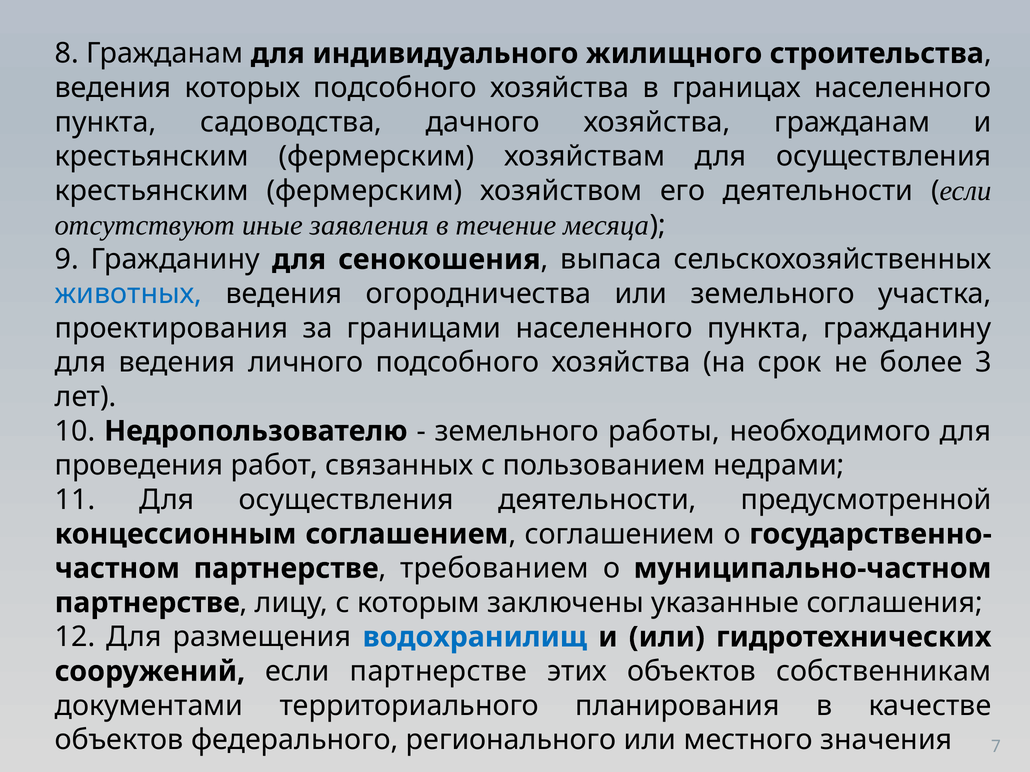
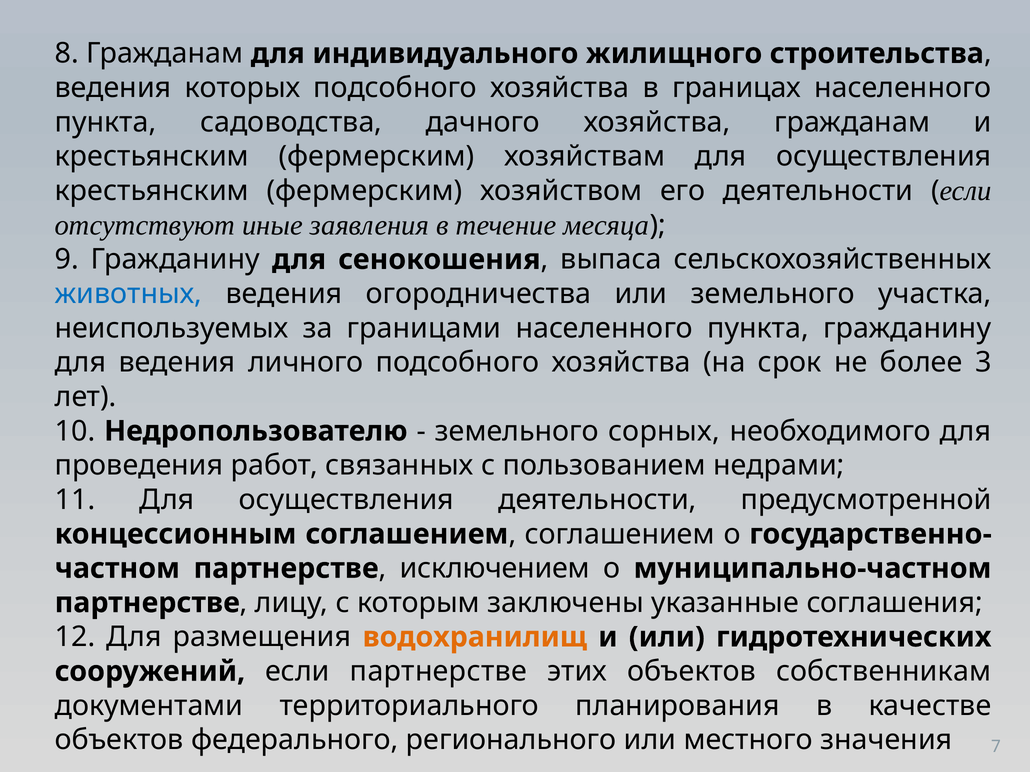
проектирования: проектирования -> неиспользуемых (172, 328)
работы: работы -> сорных (664, 431)
требованием: требованием -> исключением (495, 569)
водохранилищ colour: blue -> orange (475, 637)
